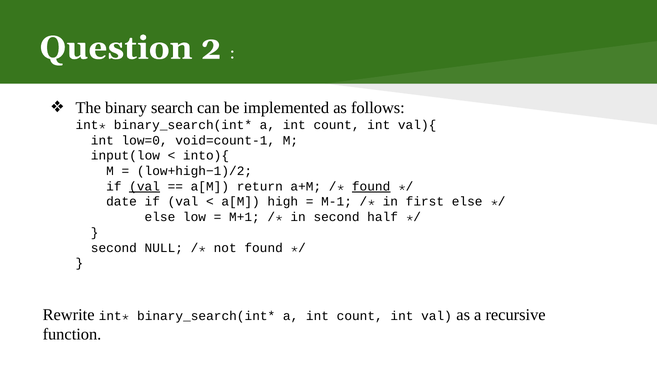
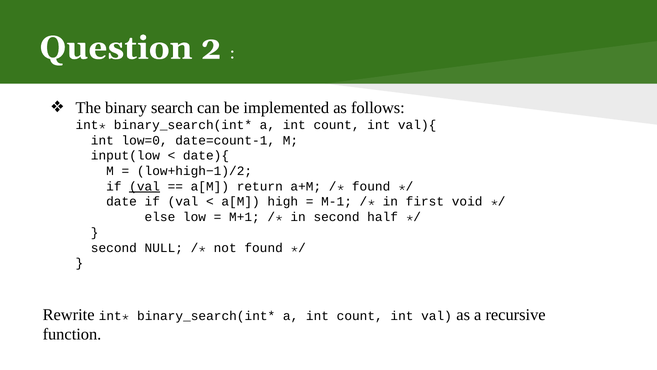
void=count-1: void=count-1 -> date=count-1 (225, 140)
into){: into){ -> date){ (206, 155)
found underline: present -> none (371, 186)
first else: else -> void (467, 201)
